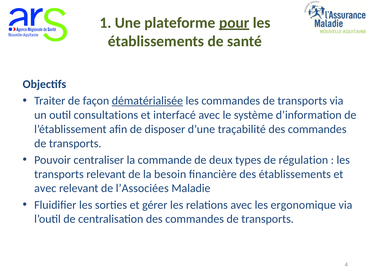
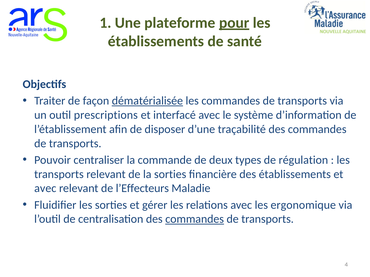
consultations: consultations -> prescriptions (106, 115)
la besoin: besoin -> sorties (170, 174)
l’Associées: l’Associées -> l’Effecteurs (142, 189)
commandes underline: none -> present (195, 219)
